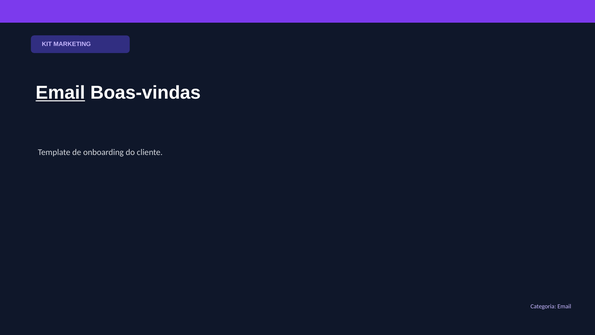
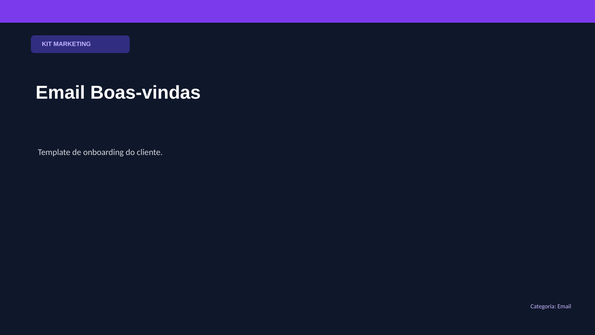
Email underline: present -> none (60, 93)
